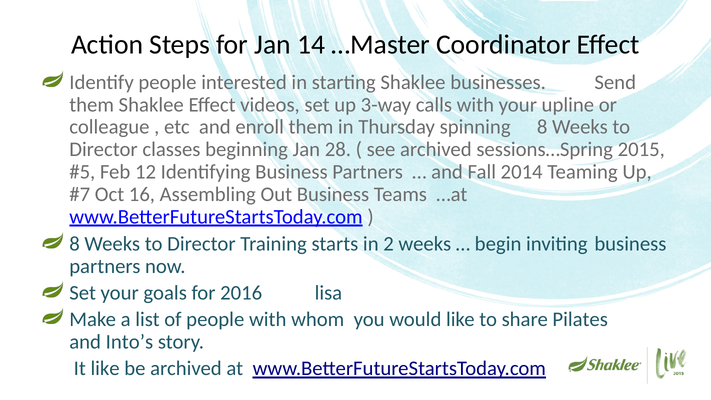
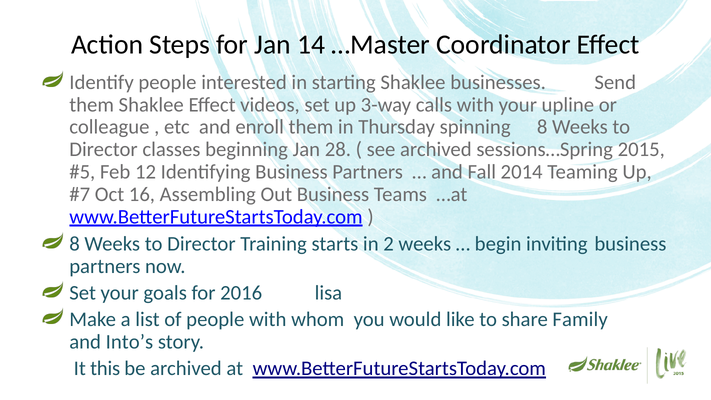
Pilates: Pilates -> Family (580, 319)
It like: like -> this (105, 369)
